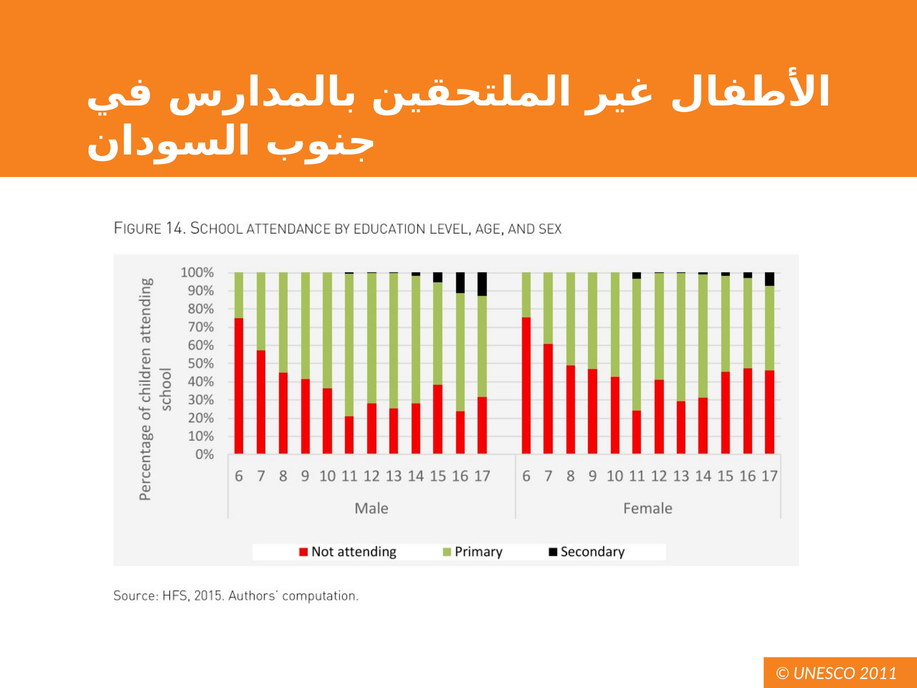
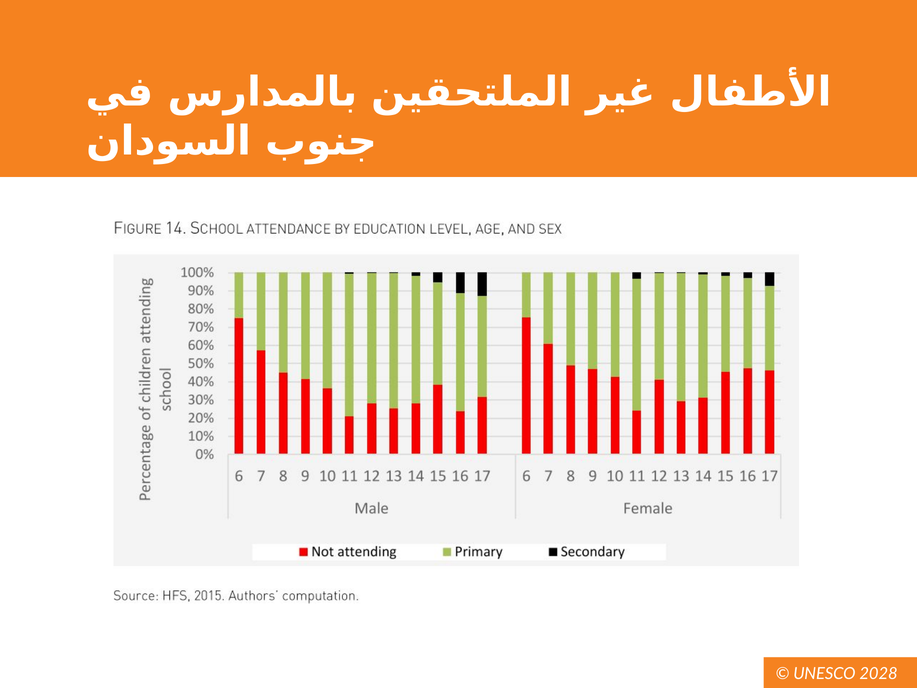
2011: 2011 -> 2028 (879, 673)
